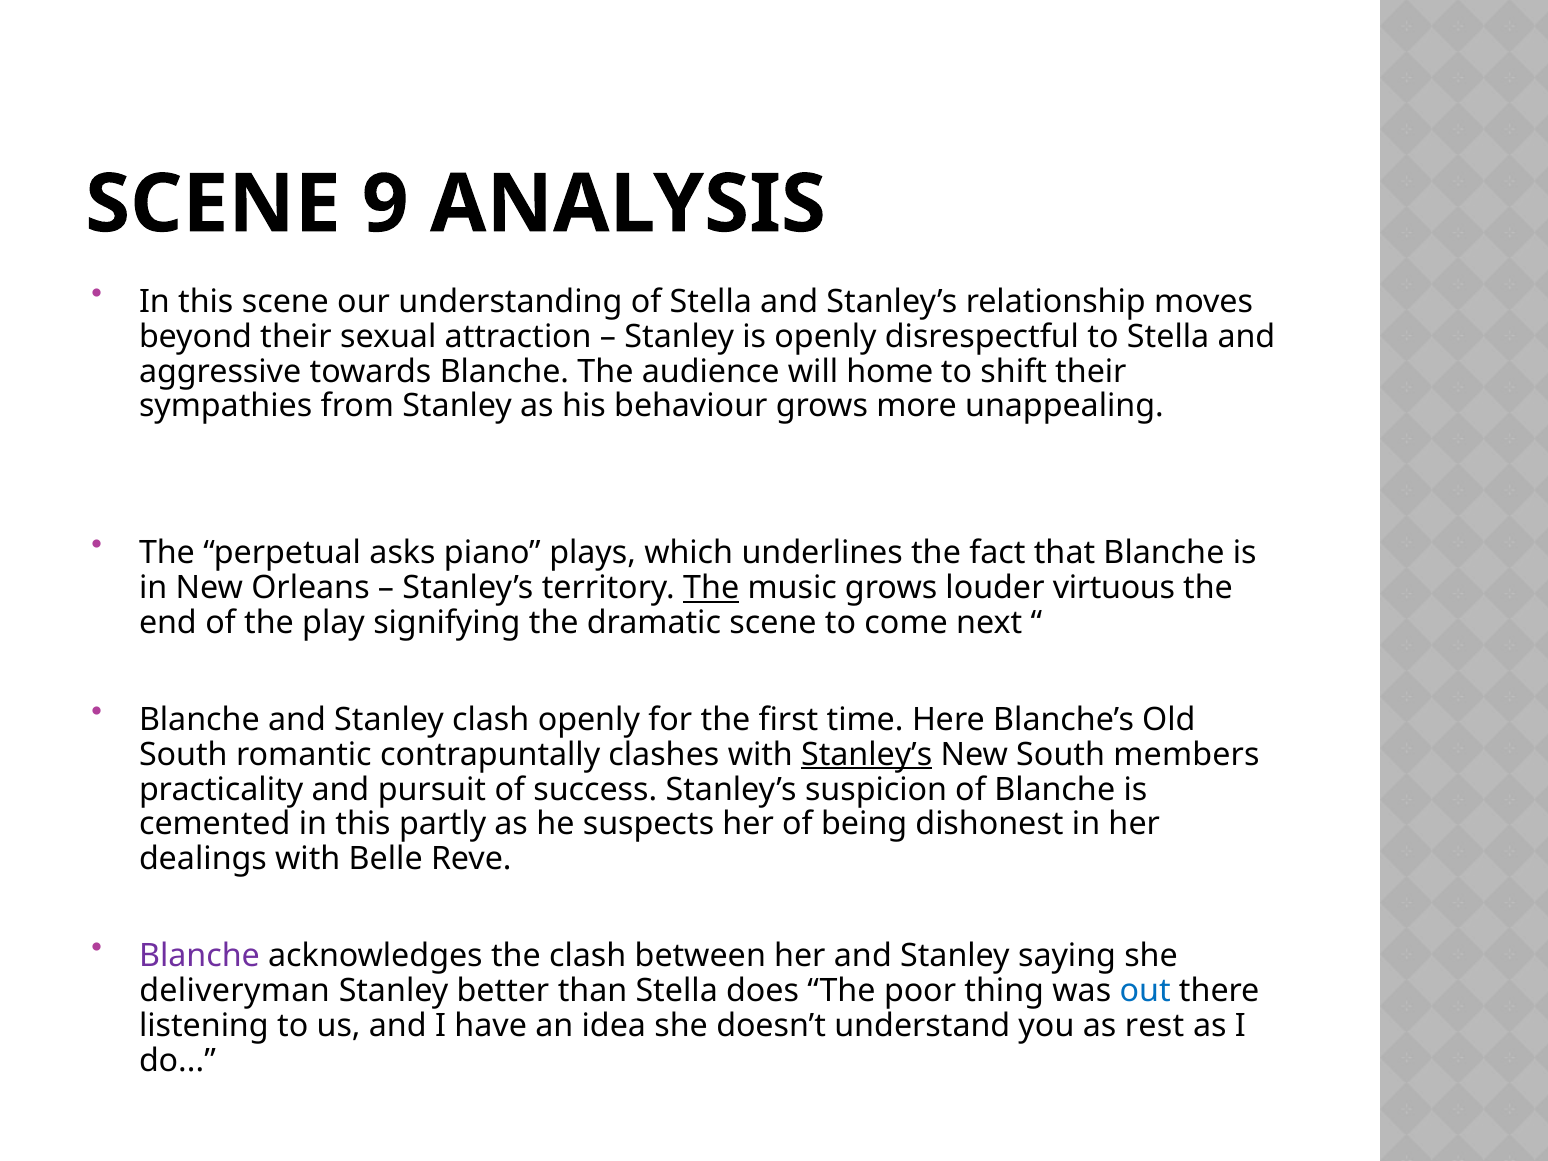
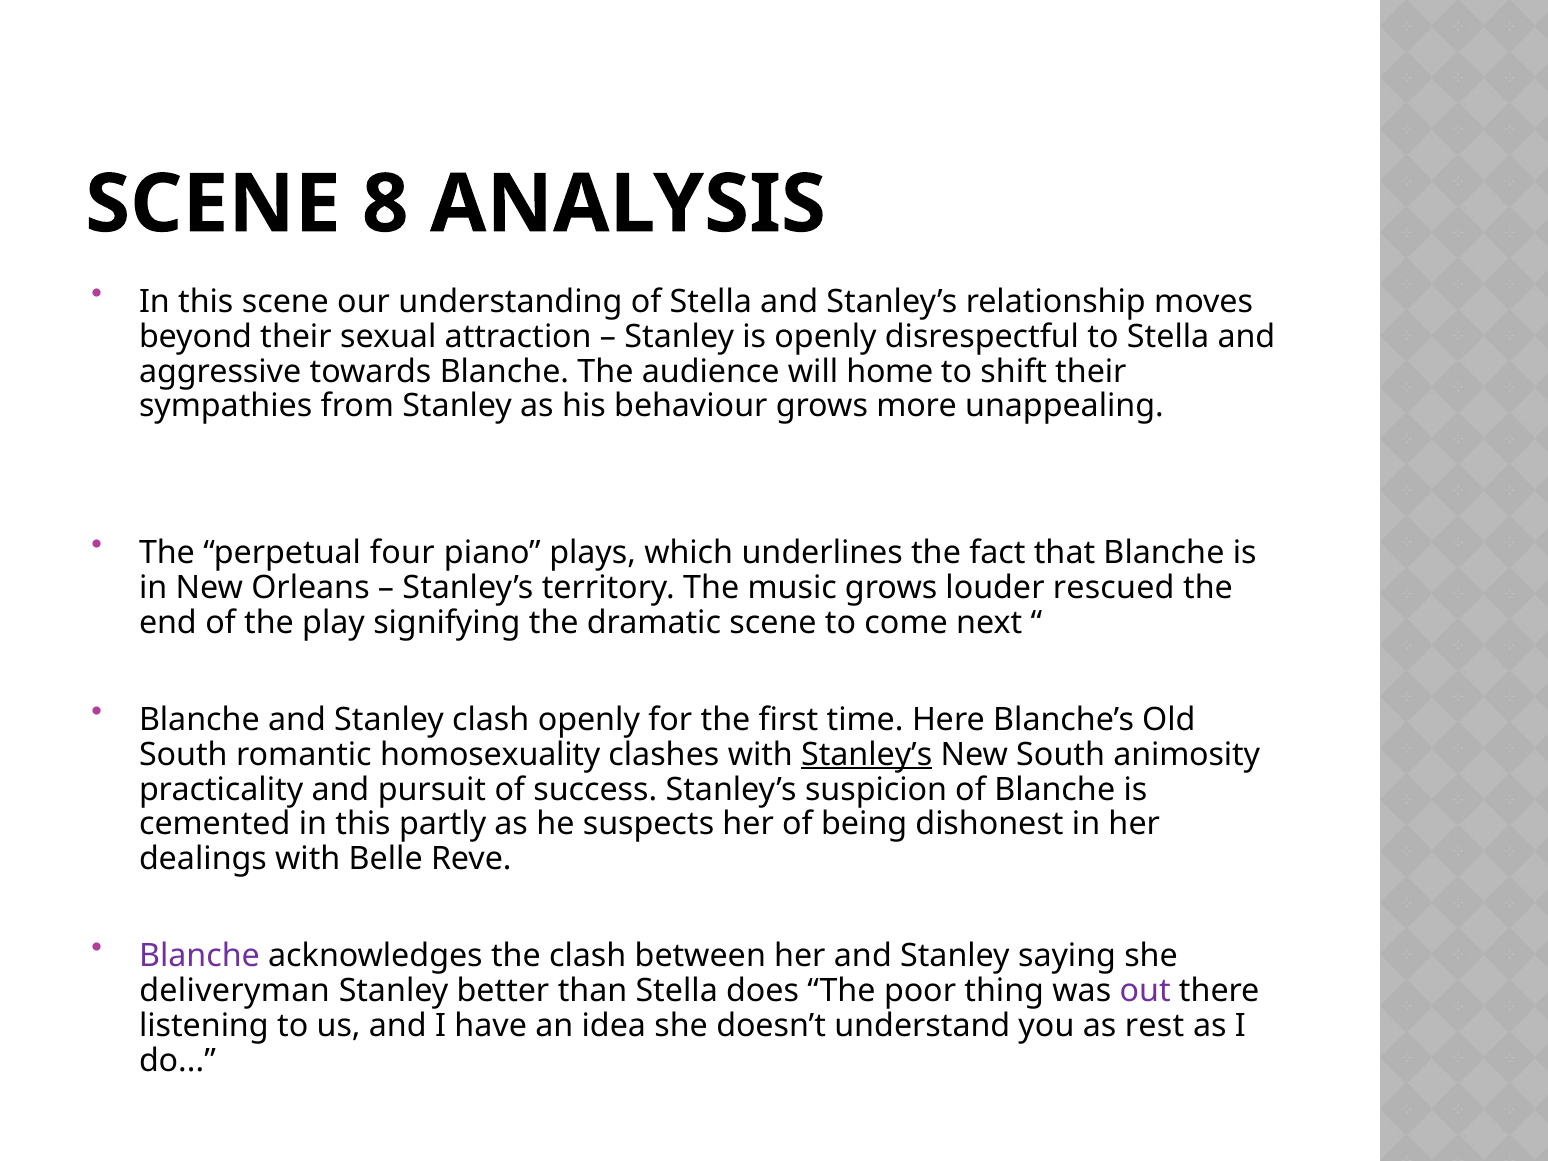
9: 9 -> 8 (385, 204)
asks: asks -> four (402, 553)
The underline: present -> none (711, 588)
virtuous: virtuous -> rescued (1114, 588)
contrapuntally: contrapuntally -> homosexuality (490, 755)
members: members -> animosity (1187, 755)
out colour: blue -> purple (1145, 991)
